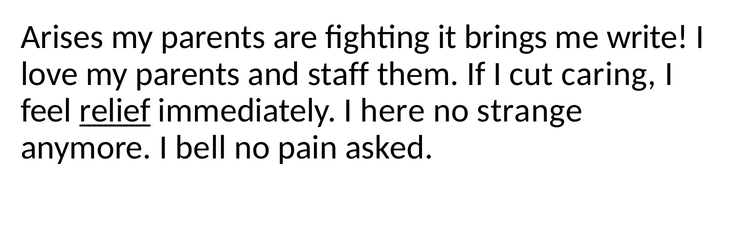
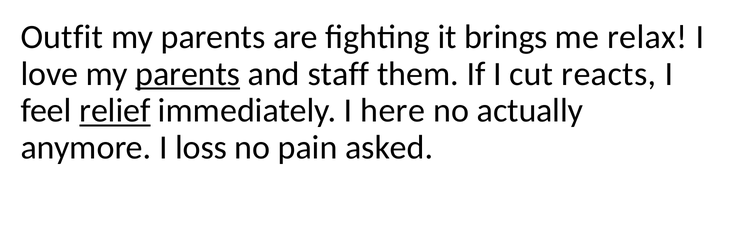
Arises: Arises -> Outfit (62, 37)
write: write -> relax (647, 37)
parents underline: none -> present (188, 74)
caring: caring -> reacts (609, 74)
strange: strange -> actually (530, 111)
bell: bell -> loss (201, 148)
